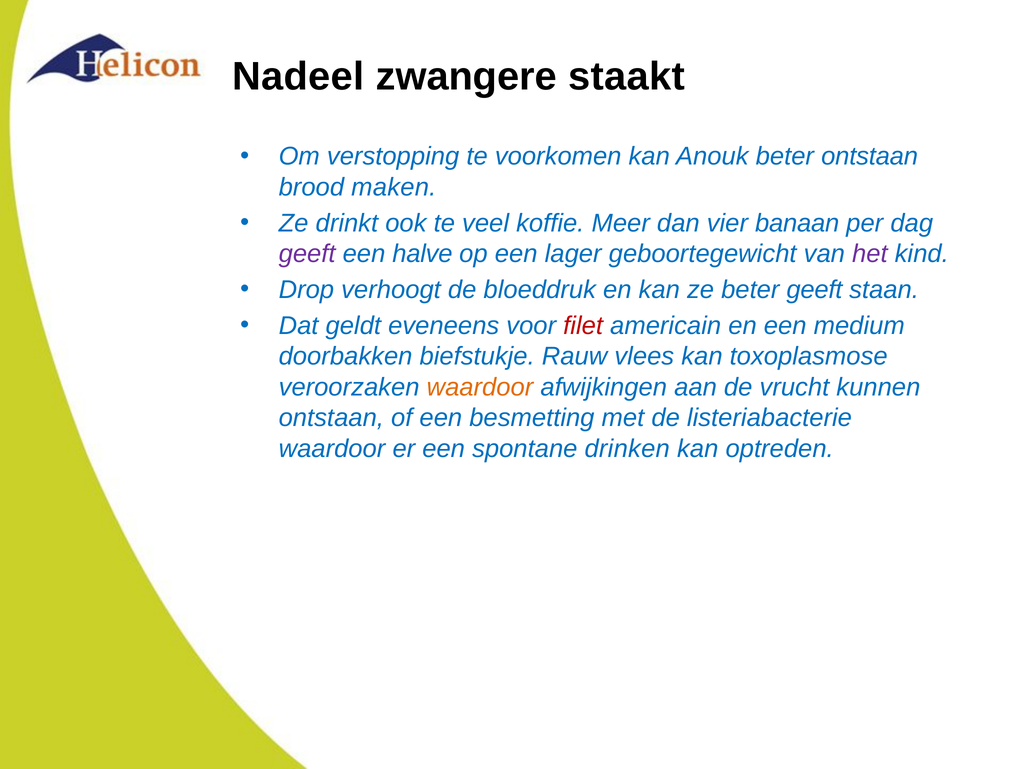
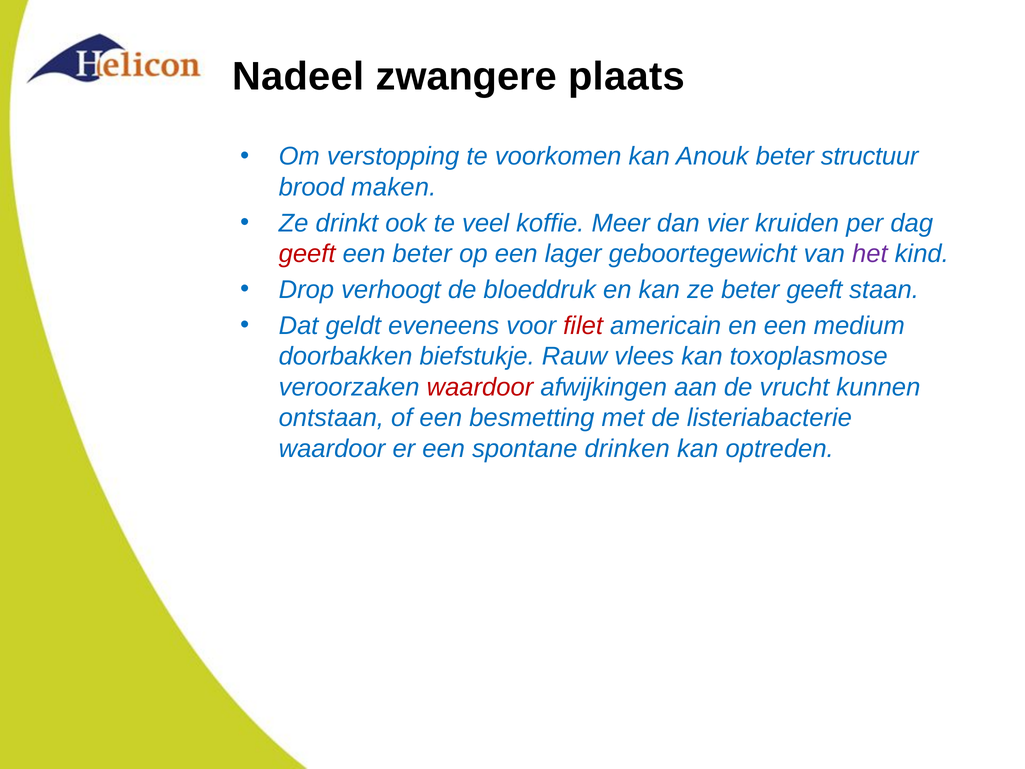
staakt: staakt -> plaats (626, 76)
beter ontstaan: ontstaan -> structuur (870, 156)
banaan: banaan -> kruiden (797, 223)
geeft colour: purple -> red (307, 254)
een halve: halve -> beter (422, 254)
waardoor colour: orange -> red (480, 387)
